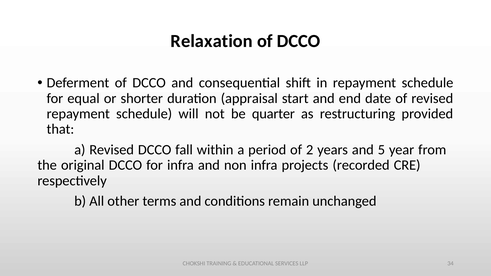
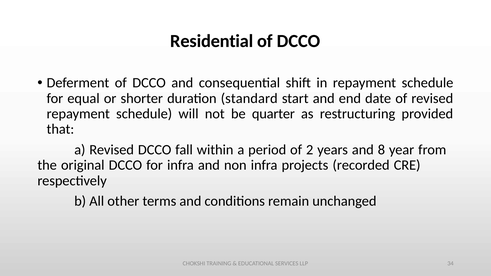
Relaxation: Relaxation -> Residential (212, 41)
appraisal: appraisal -> standard (249, 98)
5: 5 -> 8 (381, 150)
